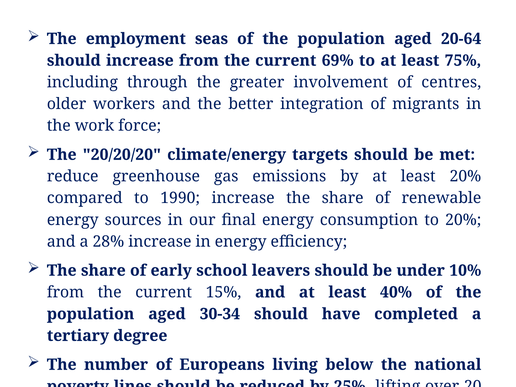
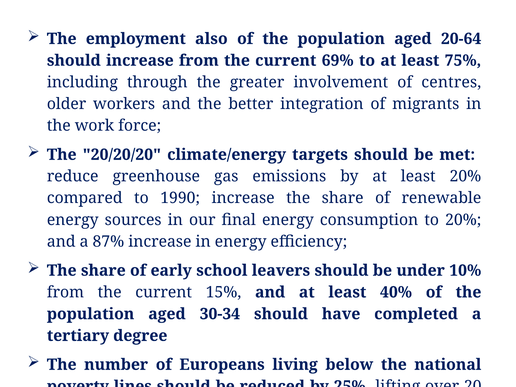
seas: seas -> also (211, 39)
28%: 28% -> 87% (108, 242)
